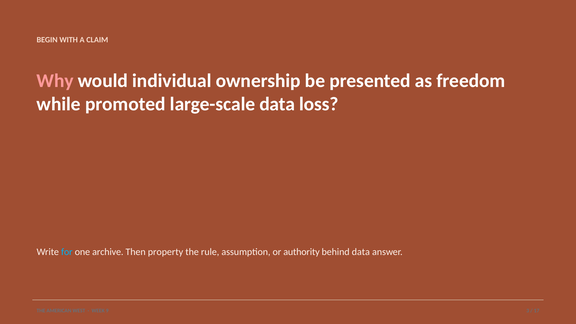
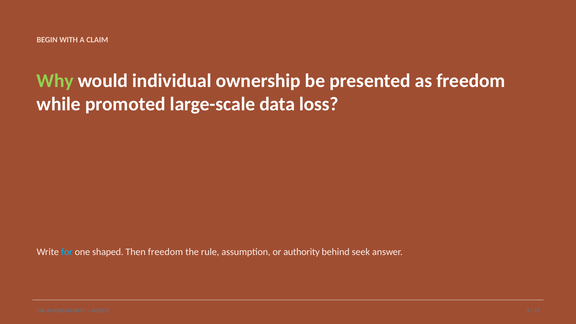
Why colour: pink -> light green (55, 81)
archive: archive -> shaped (108, 252)
Then property: property -> freedom (165, 252)
behind data: data -> seek (361, 252)
